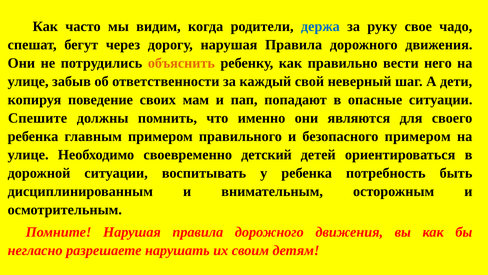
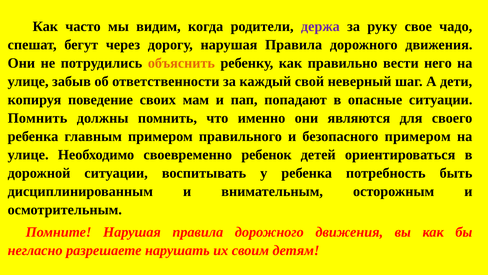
держа colour: blue -> purple (320, 27)
Спешите: Спешите -> Помнить (37, 118)
детский: детский -> ребенок (266, 155)
